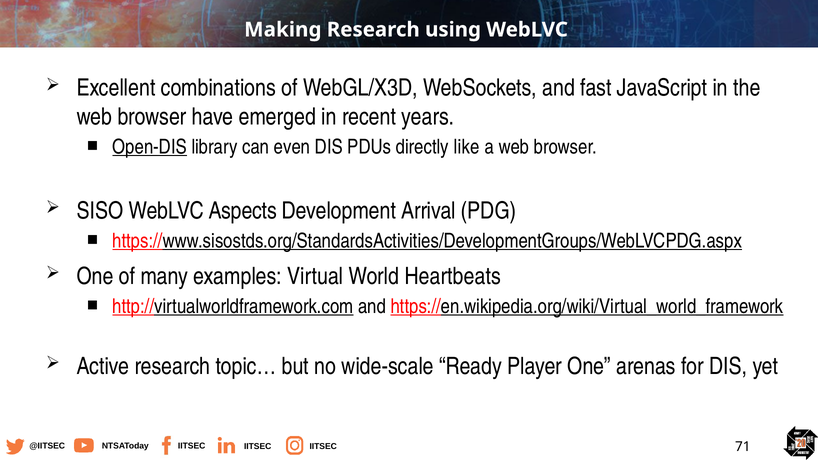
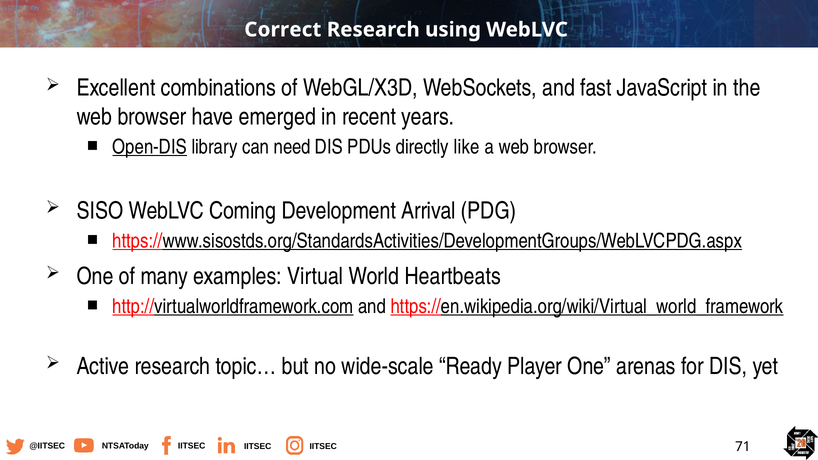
Making: Making -> Correct (283, 30)
even: even -> need (292, 147)
Aspects: Aspects -> Coming (243, 211)
